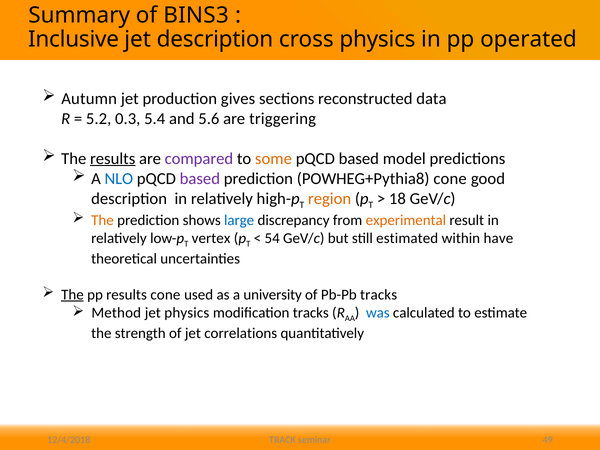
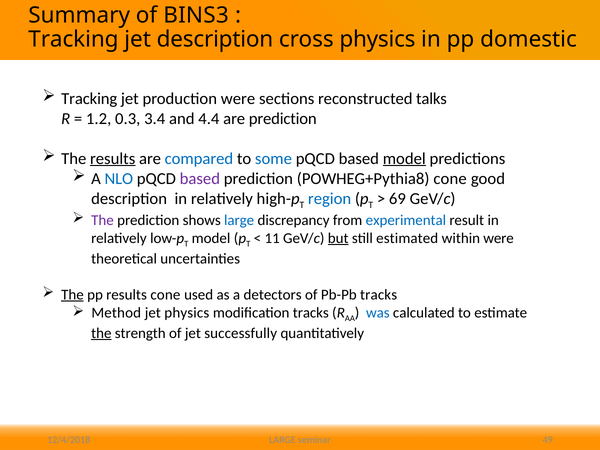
Inclusive: Inclusive -> Tracking (73, 39)
operated: operated -> domestic (528, 39)
Autumn: Autumn -> Tracking (89, 99)
production gives: gives -> were (238, 99)
data: data -> talks (431, 99)
5.2: 5.2 -> 1.2 (99, 119)
5.4: 5.4 -> 3.4 (155, 119)
5.6: 5.6 -> 4.4 (209, 119)
are triggering: triggering -> prediction (283, 119)
compared colour: purple -> blue (199, 159)
some colour: orange -> blue (273, 159)
model underline: none -> present (404, 159)
region colour: orange -> blue (330, 199)
18: 18 -> 69 (397, 199)
The colour: orange -> purple (102, 220)
experimental colour: orange -> blue (406, 220)
vertex: vertex -> model (211, 238)
54: 54 -> 11 (272, 238)
but underline: none -> present (338, 238)
within have: have -> were (499, 238)
university: university -> detectors (273, 295)
the underline: none -> present (101, 333)
correlations: correlations -> successfully (241, 333)
TRACK: TRACK -> LARGE (282, 440)
